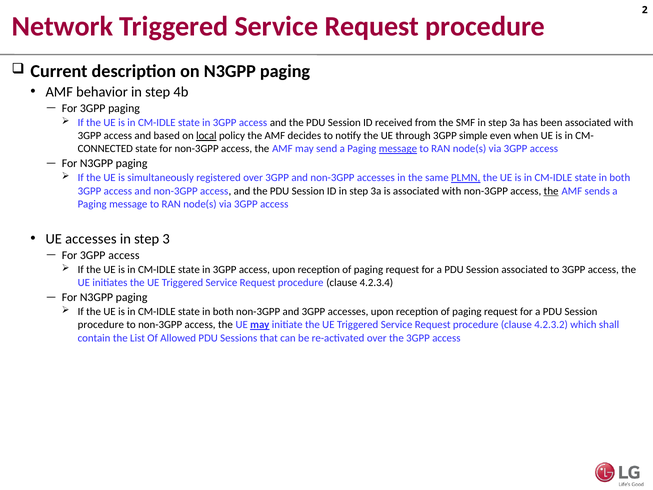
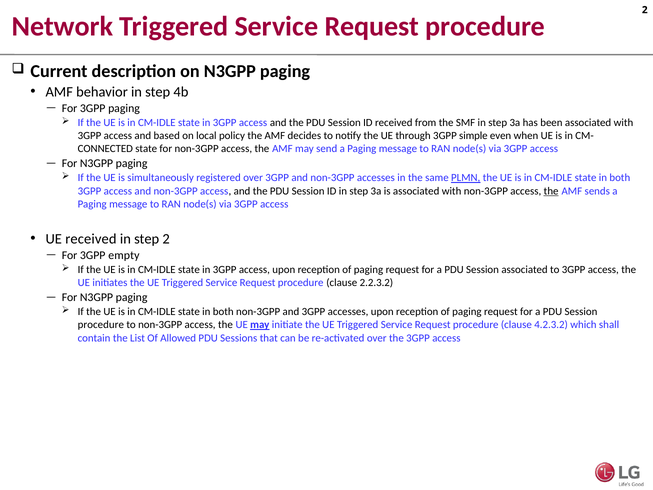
local underline: present -> none (206, 136)
message underline: present -> none (398, 149)
UE accesses: accesses -> received (91, 239)
step 3: 3 -> 2 (166, 239)
For 3GPP access: access -> empty (124, 255)
4.2.3.4: 4.2.3.4 -> 2.2.3.2 (376, 283)
